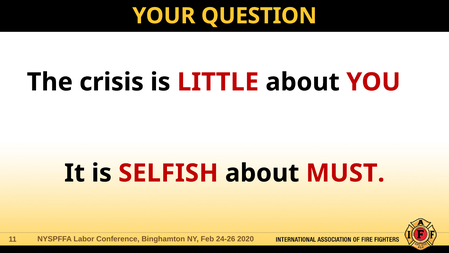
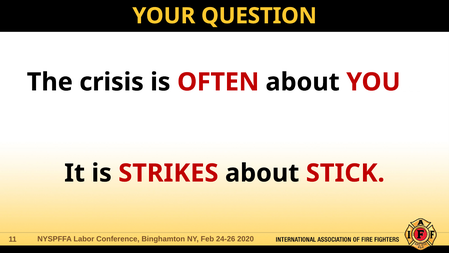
LITTLE: LITTLE -> OFTEN (218, 82)
SELFISH: SELFISH -> STRIKES (168, 173)
MUST: MUST -> STICK (345, 173)
